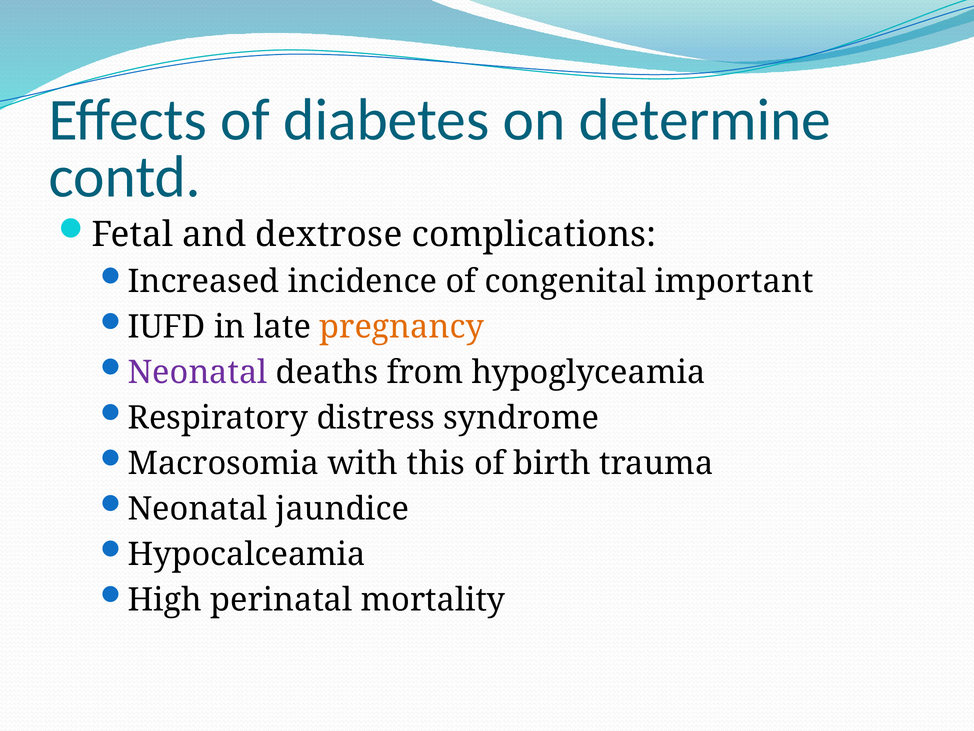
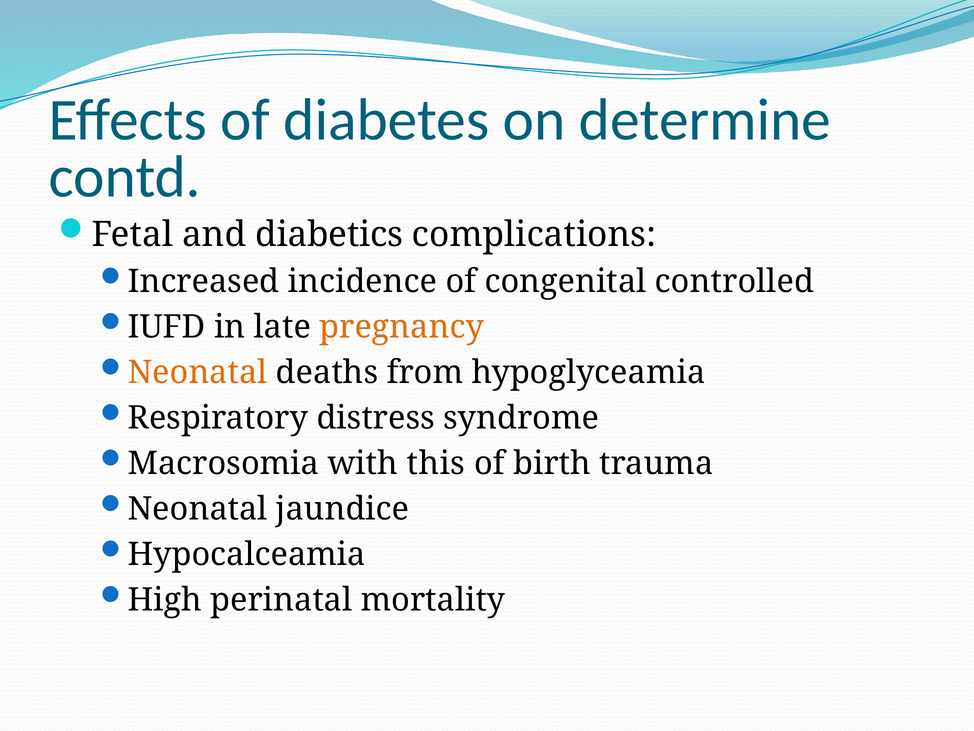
dextrose: dextrose -> diabetics (329, 235)
important: important -> controlled (734, 281)
Neonatal colour: purple -> orange (198, 372)
